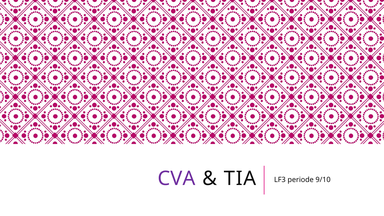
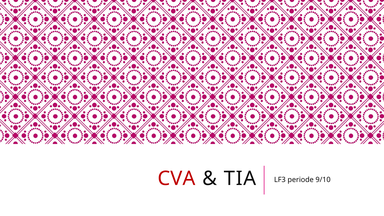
CVA colour: purple -> red (176, 178)
